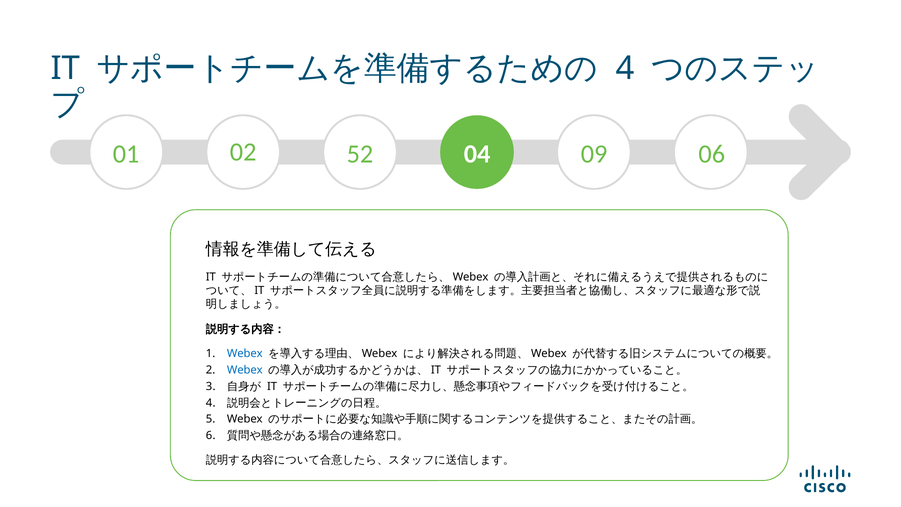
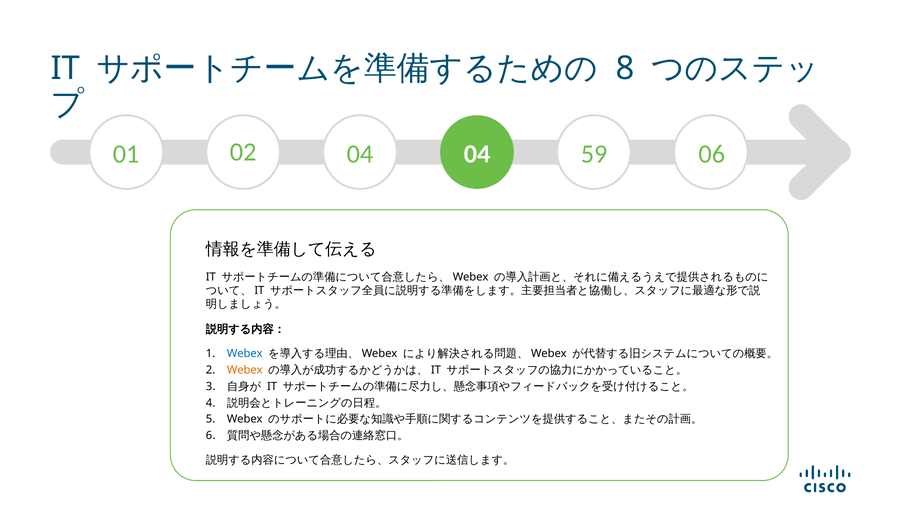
4: 4 -> 8 (625, 68)
01 52: 52 -> 04 (360, 154)
09: 09 -> 59 (594, 154)
Webex colour: blue -> orange (245, 370)
